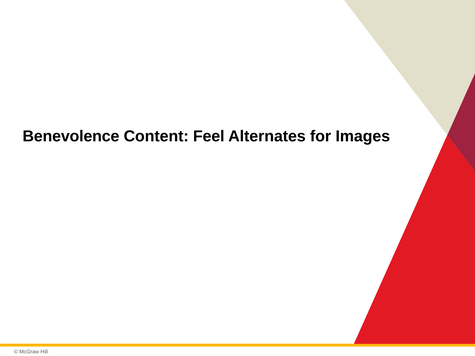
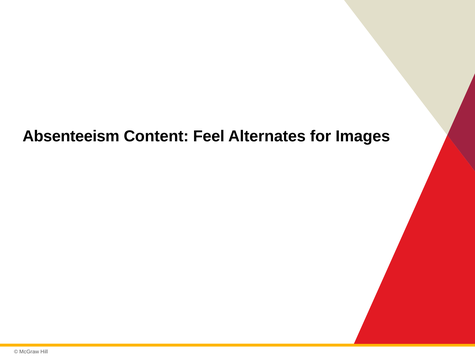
Benevolence: Benevolence -> Absenteeism (71, 137)
